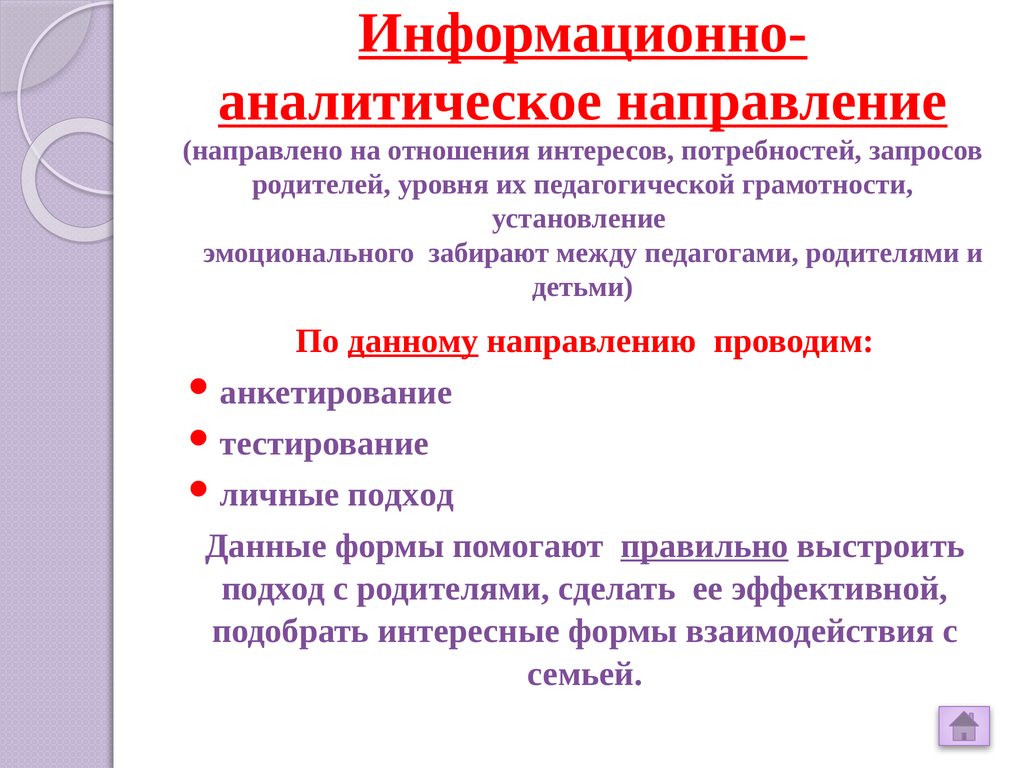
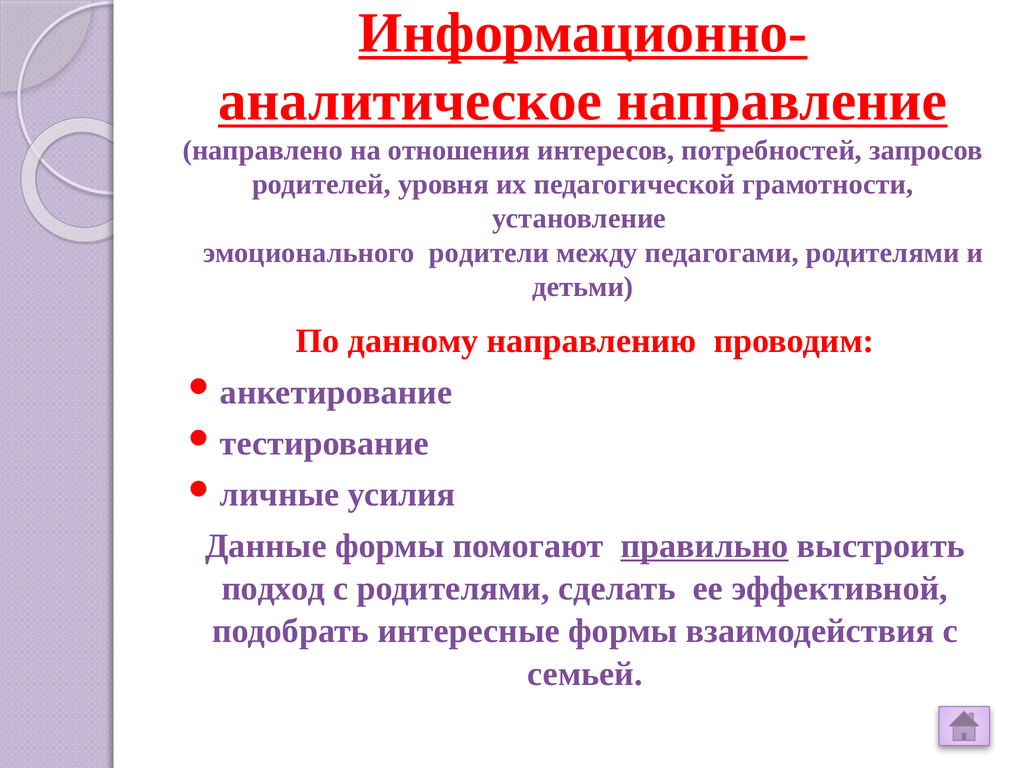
забирают: забирают -> родители (489, 253)
данному underline: present -> none (413, 341)
подход: подход -> усилия (401, 495)
